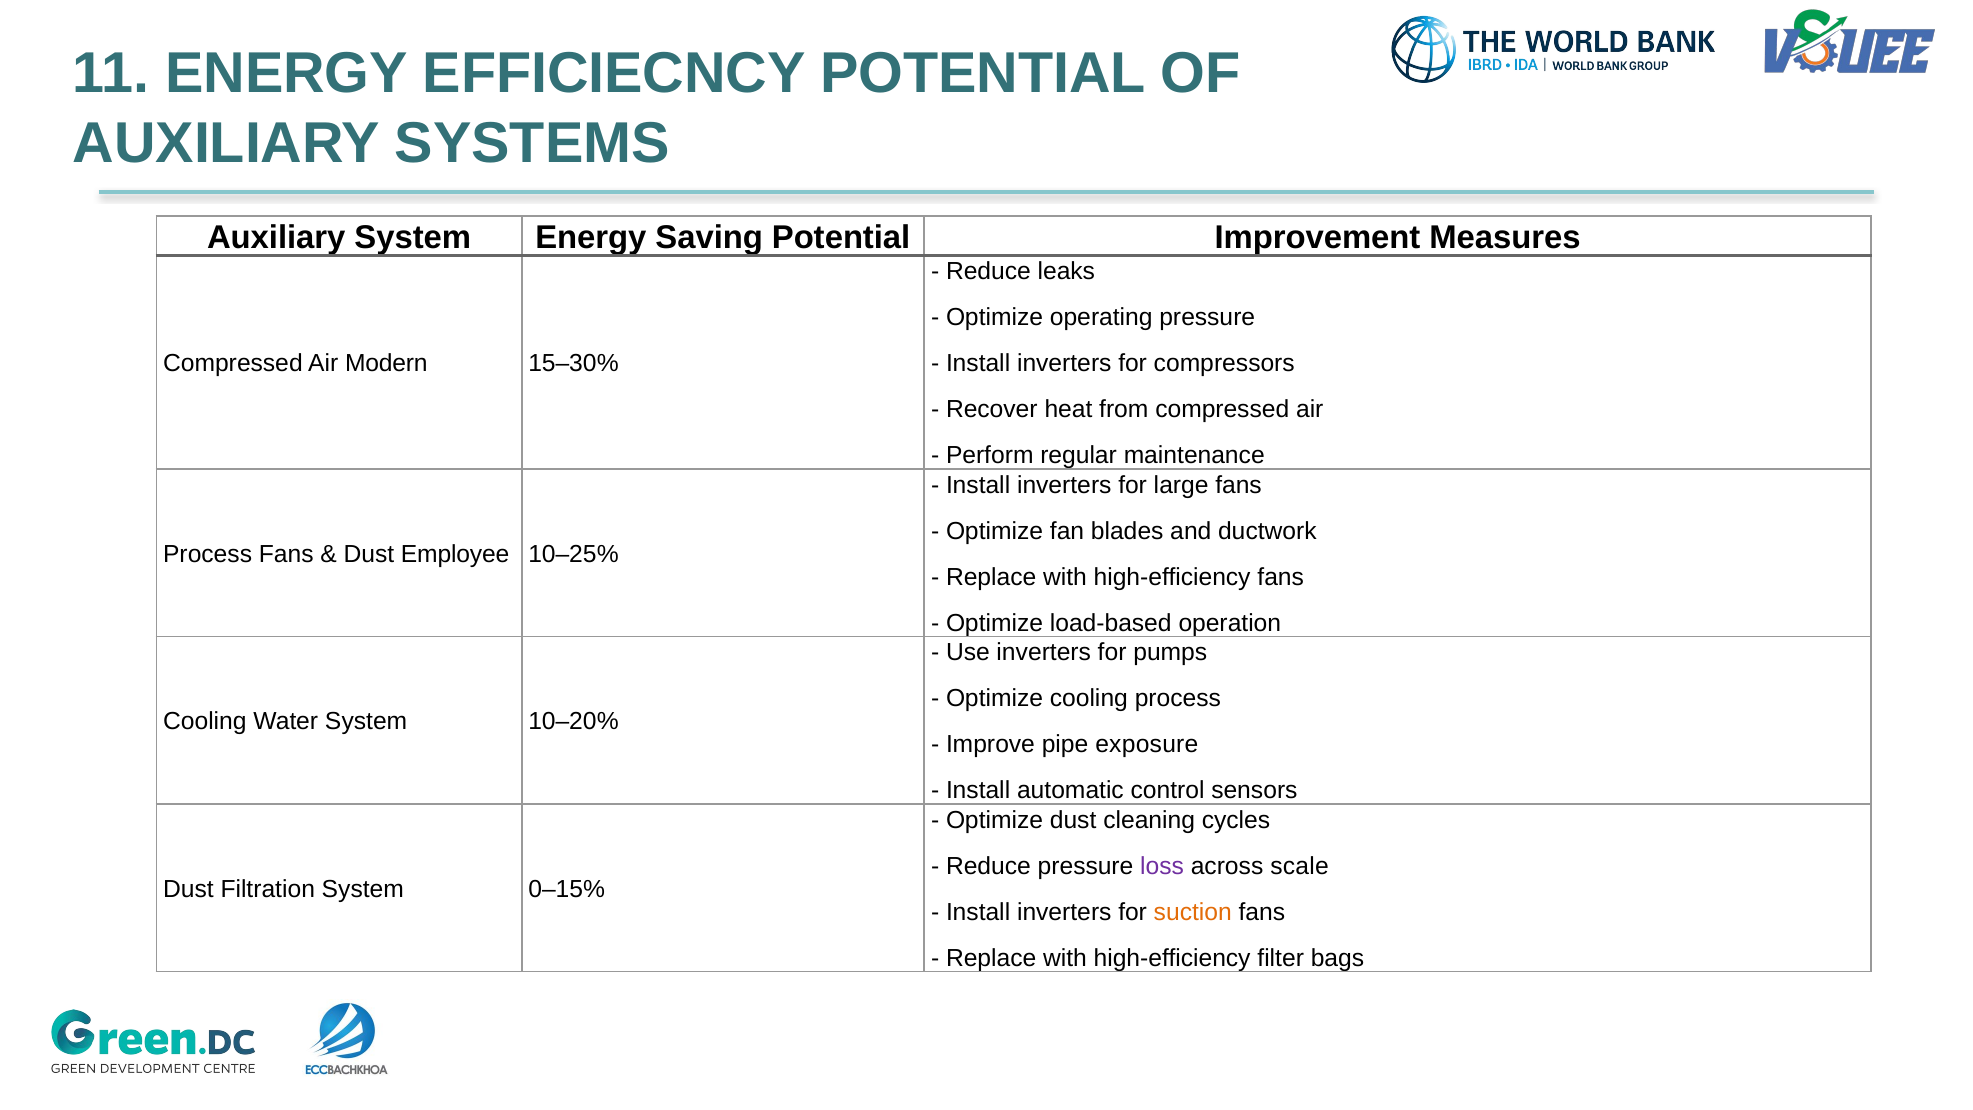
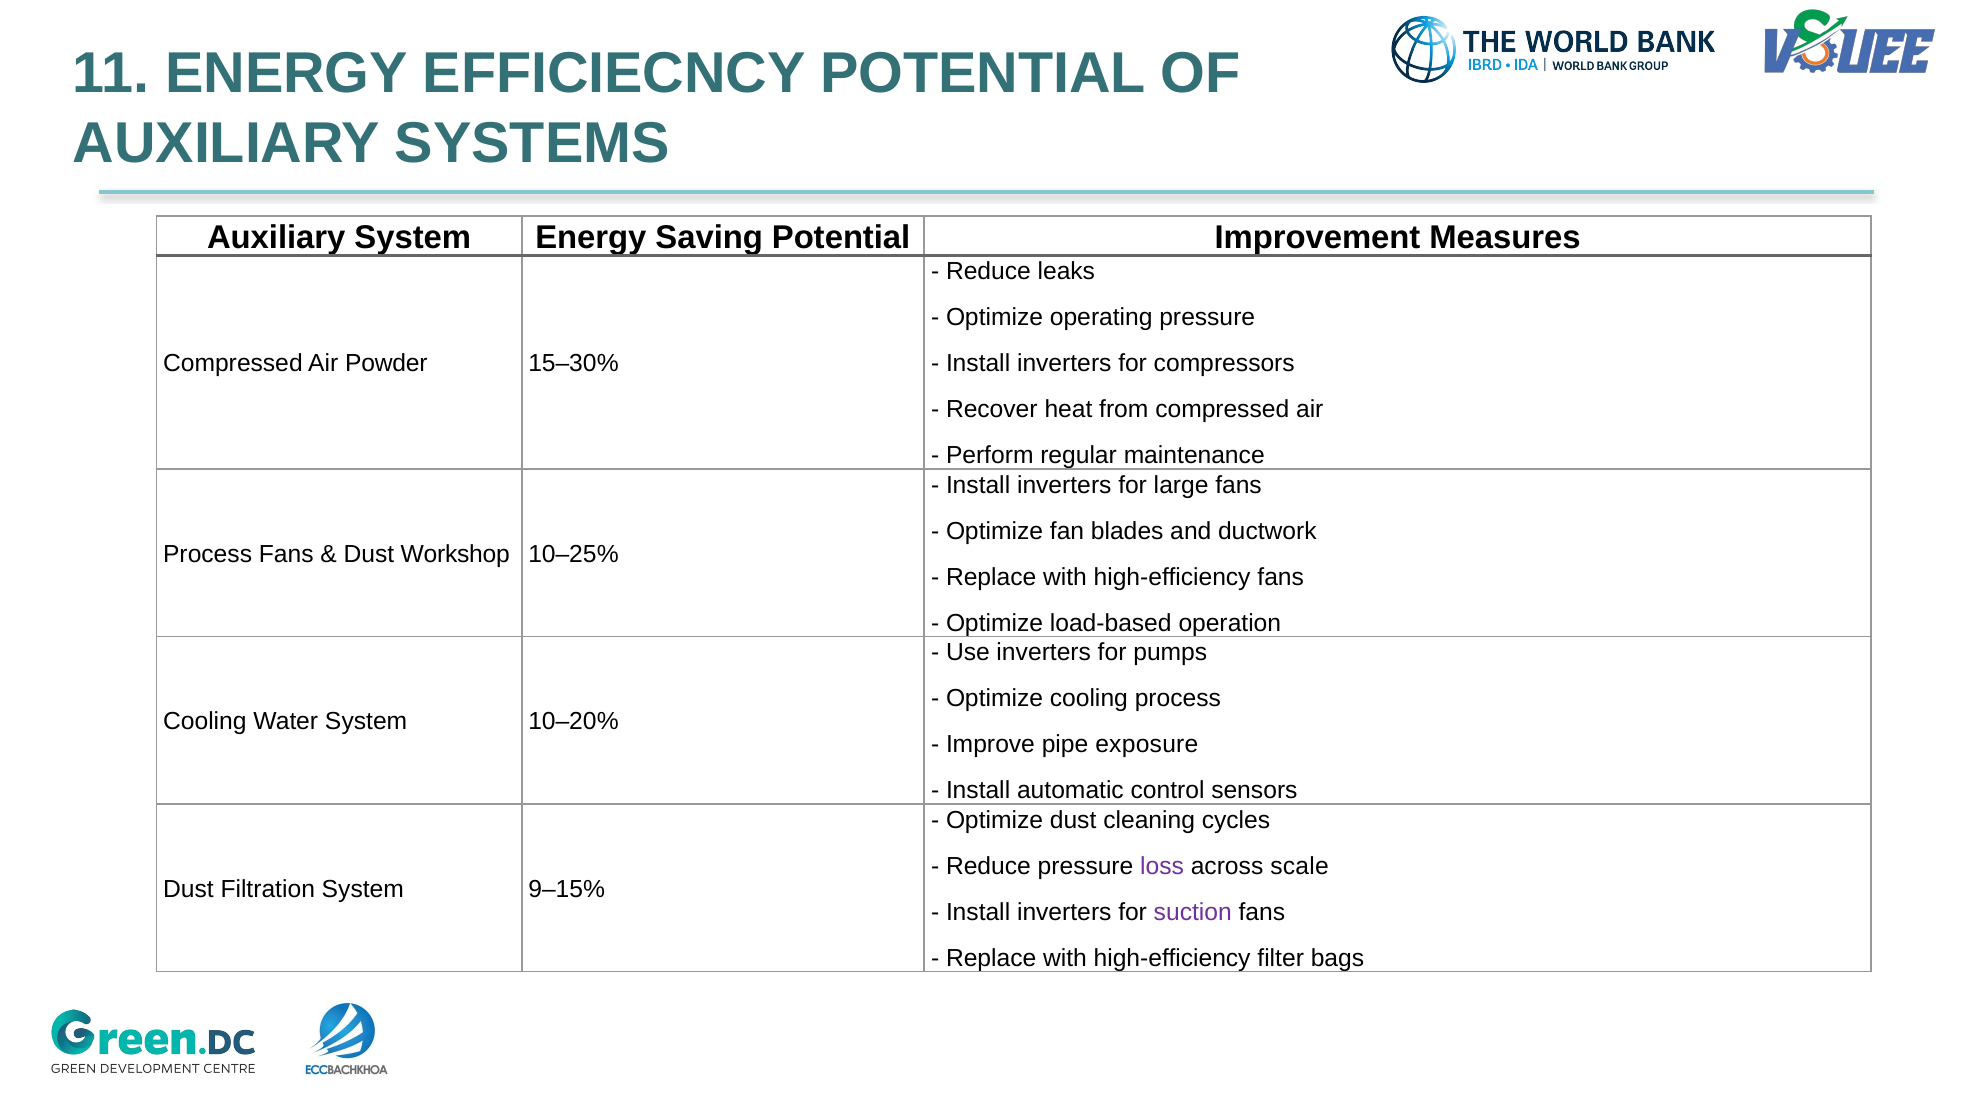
Modern: Modern -> Powder (386, 363)
Employee: Employee -> Workshop (455, 554)
0–15%: 0–15% -> 9–15% (567, 889)
suction colour: orange -> purple (1193, 912)
